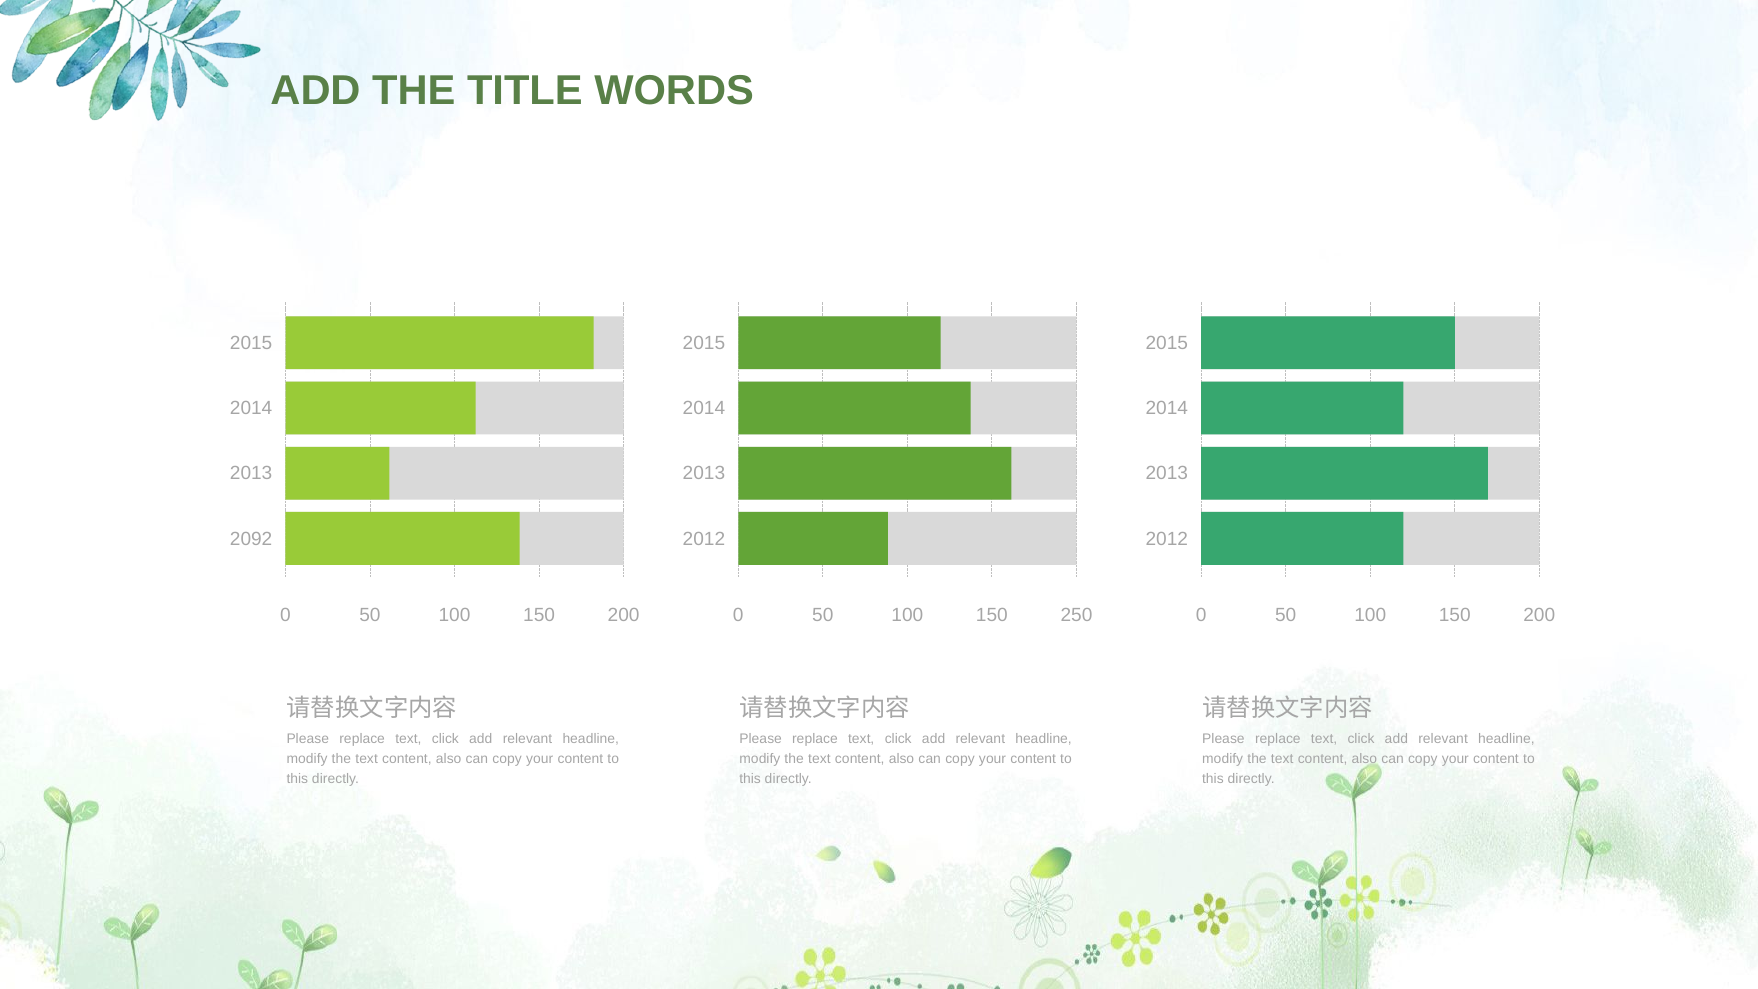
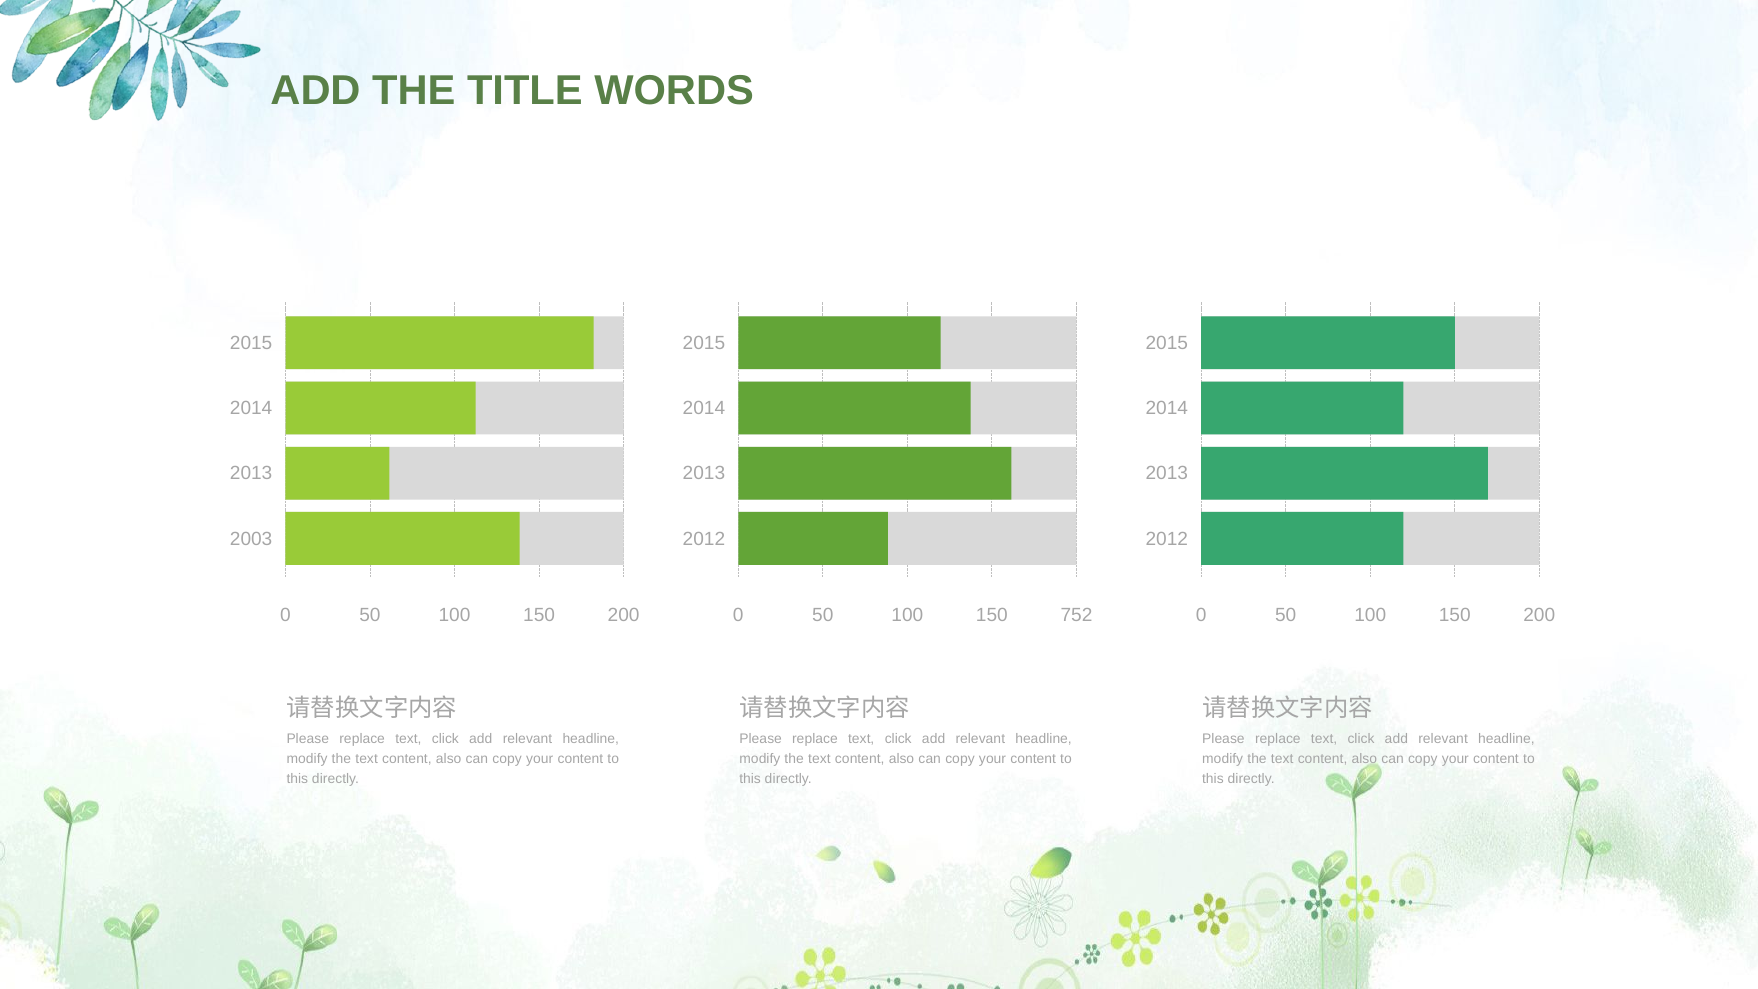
2092: 2092 -> 2003 (251, 539)
250: 250 -> 752 (1076, 615)
